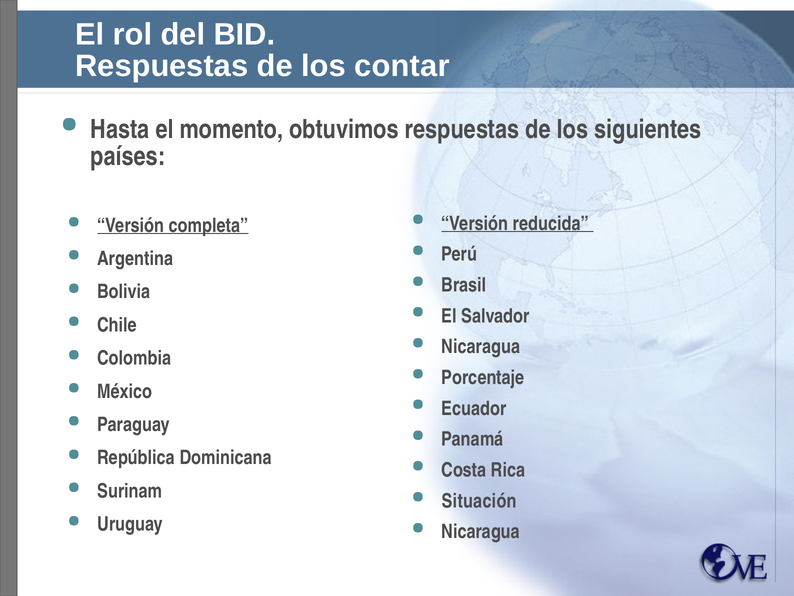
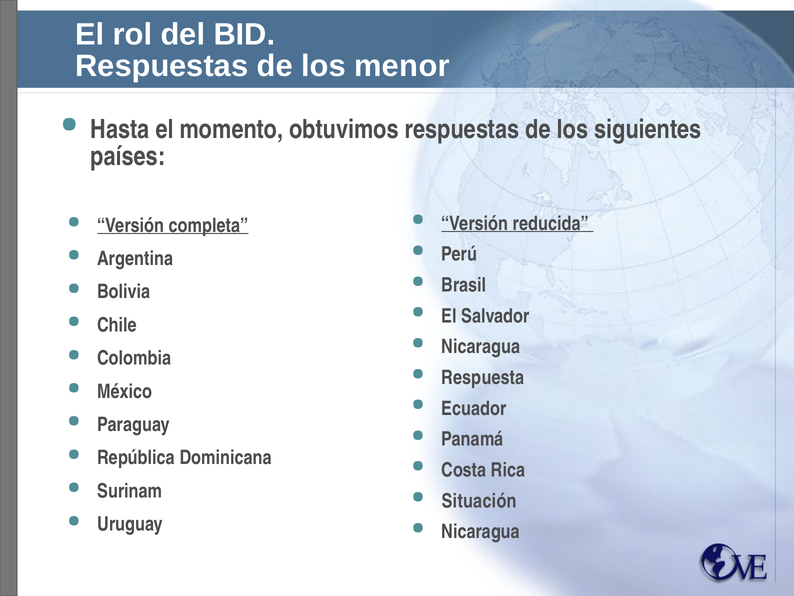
contar: contar -> menor (402, 66)
Porcentaje: Porcentaje -> Respuesta (483, 377)
